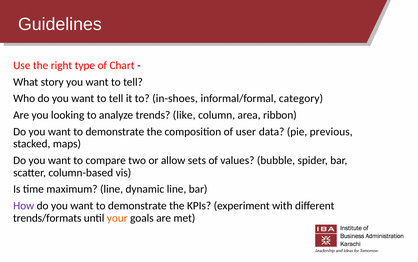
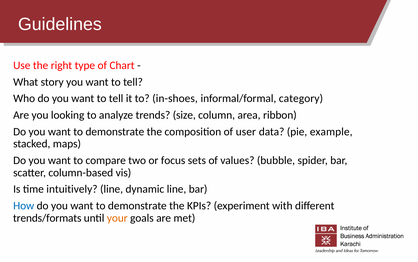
like: like -> size (184, 115)
previous: previous -> example (331, 131)
allow: allow -> focus (173, 160)
maximum: maximum -> intuitively (72, 189)
How colour: purple -> blue (24, 205)
